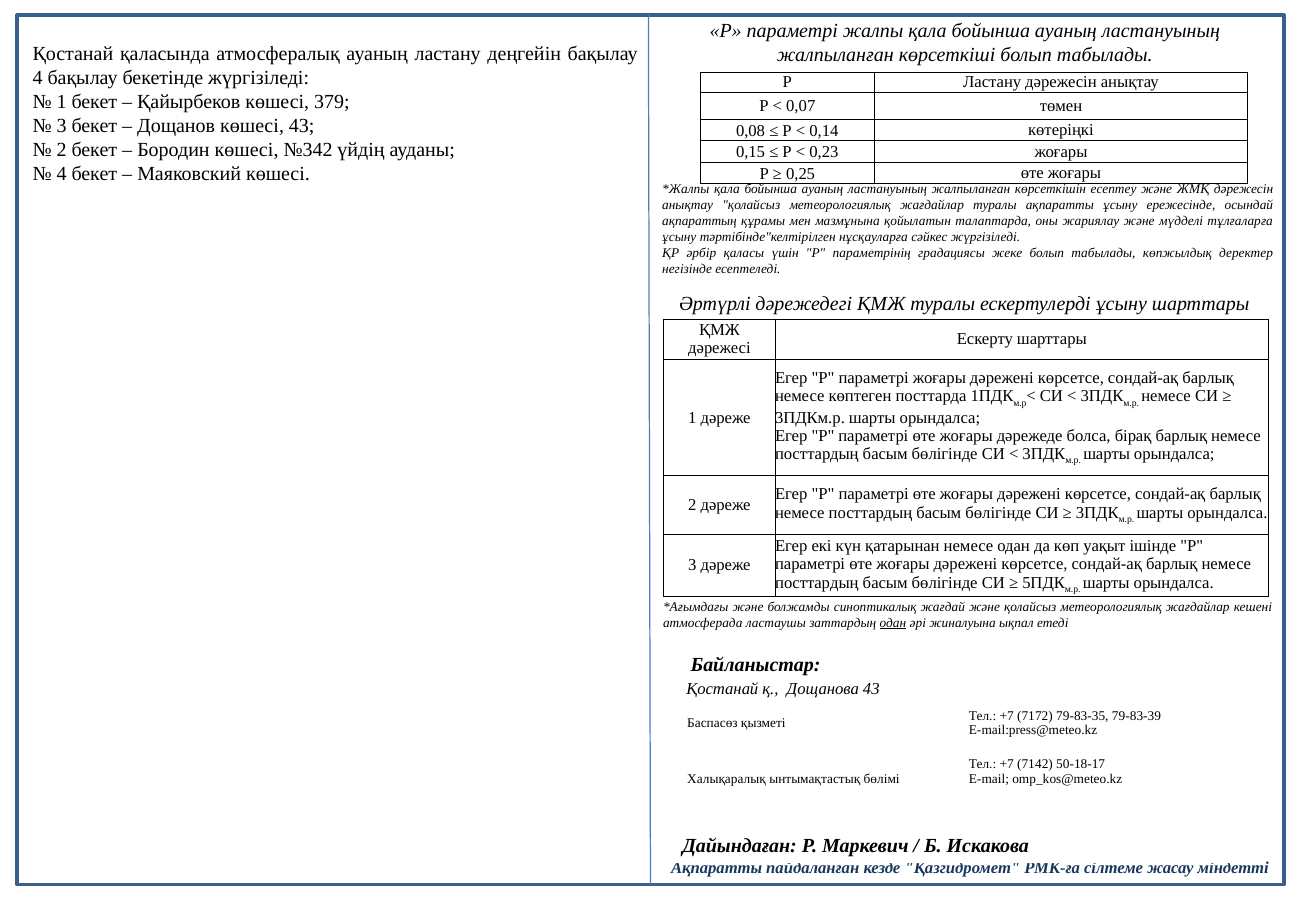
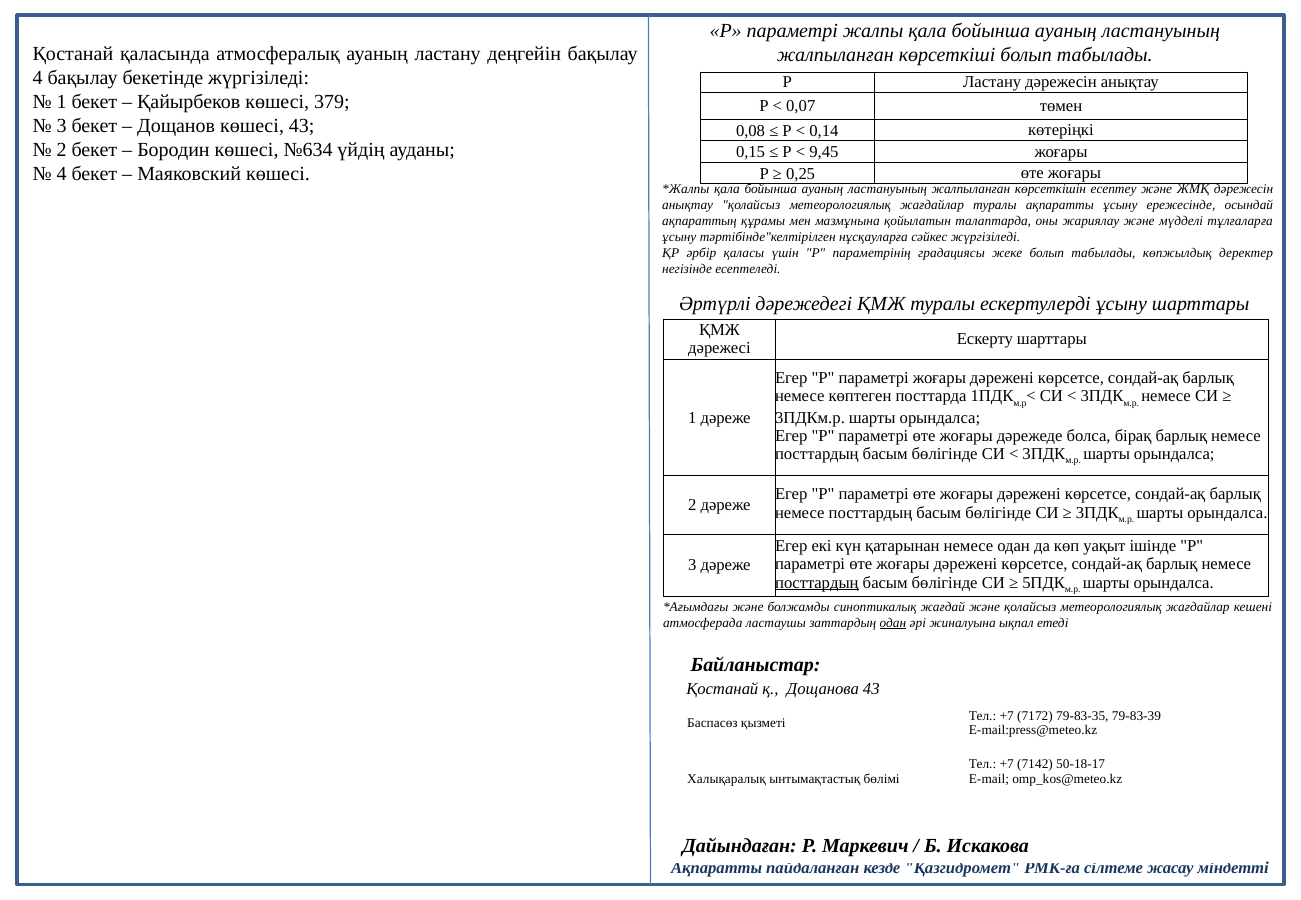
№342: №342 -> №634 (308, 150)
0,23: 0,23 -> 9,45 (824, 152)
посттардың underline: none -> present (817, 583)
